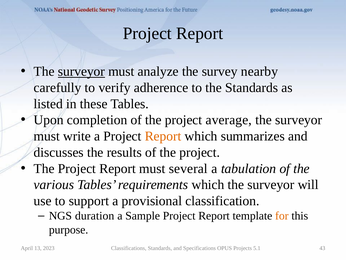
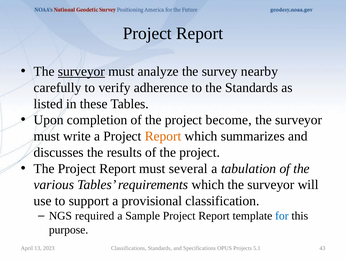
average: average -> become (229, 120)
duration: duration -> required (95, 215)
for colour: orange -> blue (282, 215)
